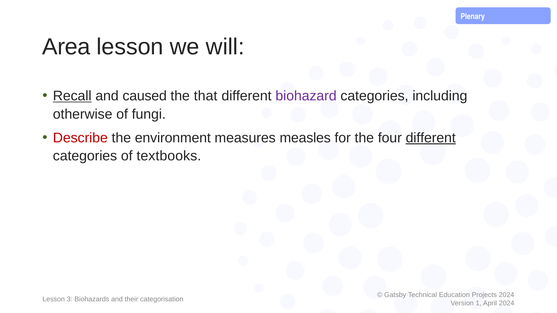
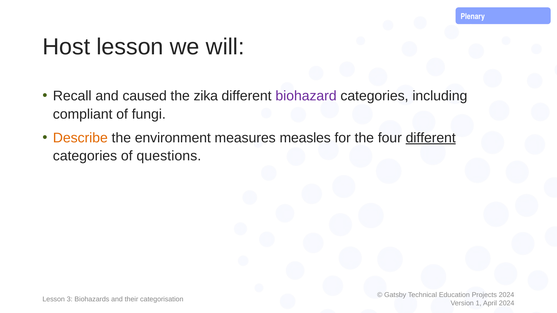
Area: Area -> Host (66, 47)
Recall underline: present -> none (72, 96)
that: that -> zika (206, 96)
otherwise: otherwise -> compliant (83, 114)
Describe colour: red -> orange (80, 138)
textbooks: textbooks -> questions (169, 156)
